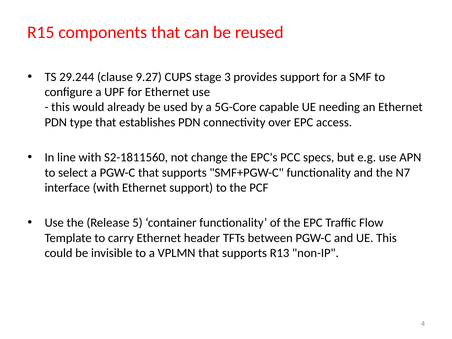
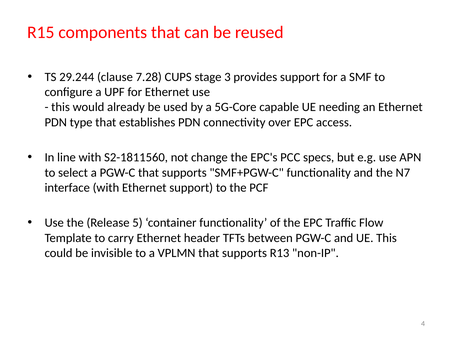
9.27: 9.27 -> 7.28 (149, 77)
